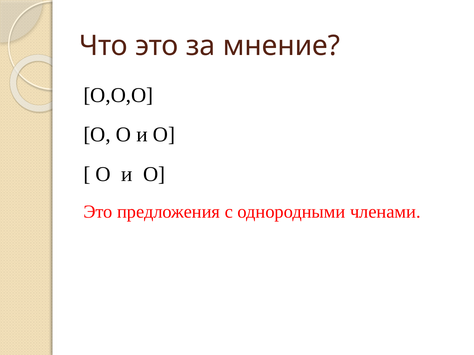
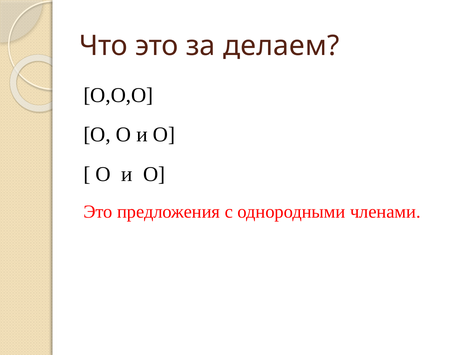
мнение: мнение -> делаем (281, 46)
